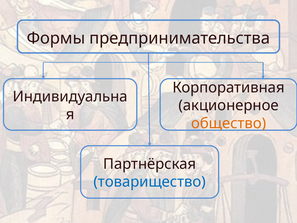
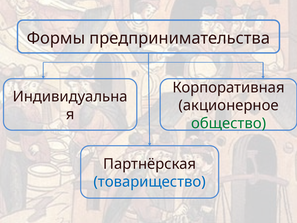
общество colour: orange -> green (229, 123)
